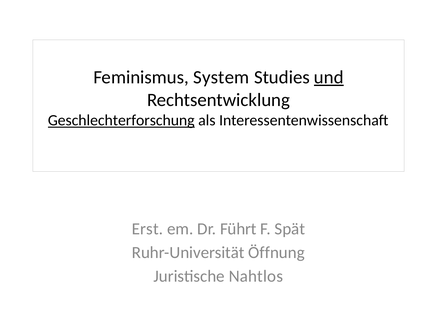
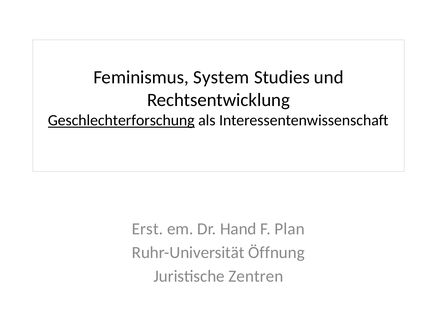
und underline: present -> none (329, 77)
Führt: Führt -> Hand (238, 229)
Spät: Spät -> Plan (290, 229)
Nahtlos: Nahtlos -> Zentren (256, 277)
